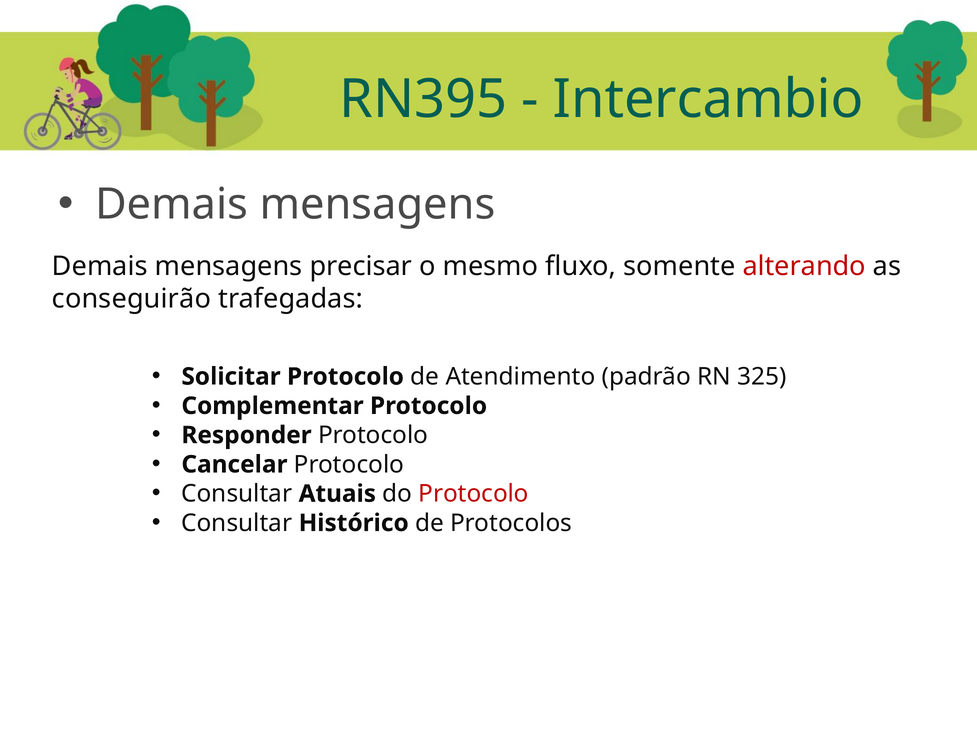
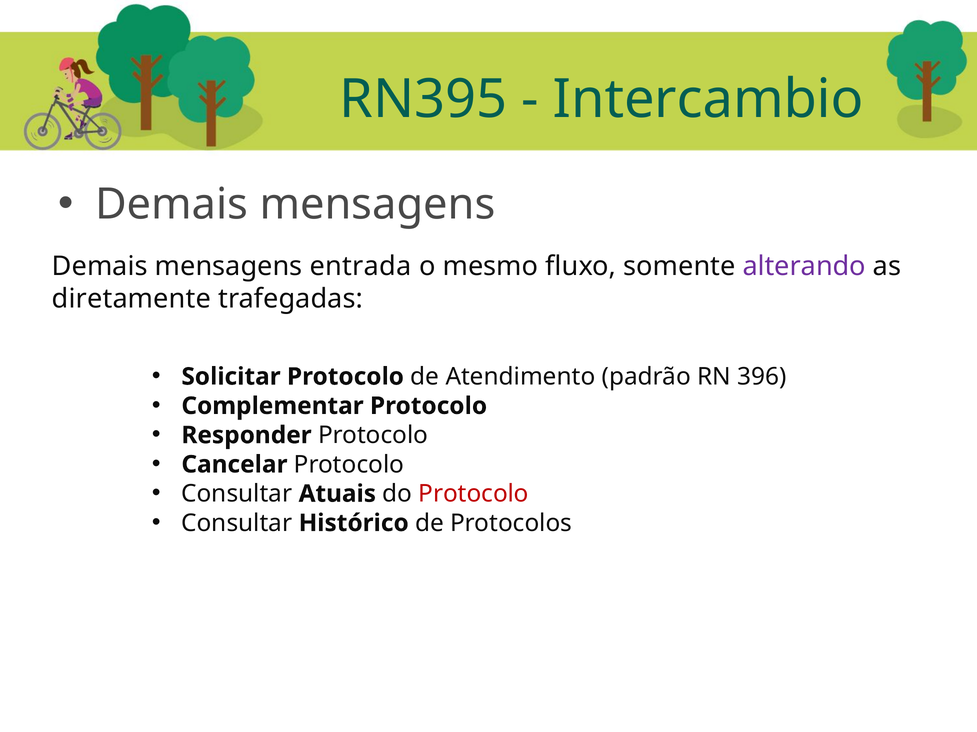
precisar: precisar -> entrada (361, 267)
alterando colour: red -> purple (804, 267)
conseguirão: conseguirão -> diretamente (131, 299)
325: 325 -> 396 (762, 377)
